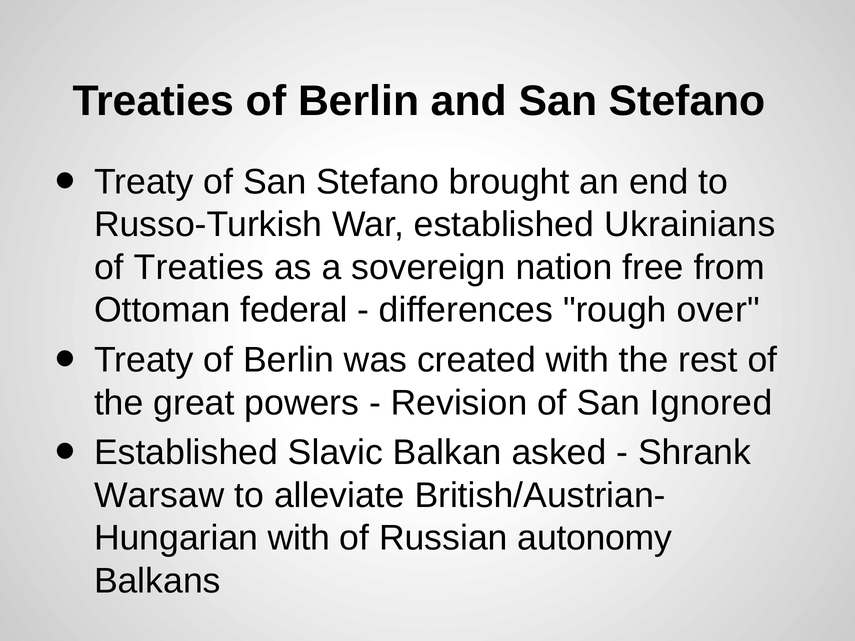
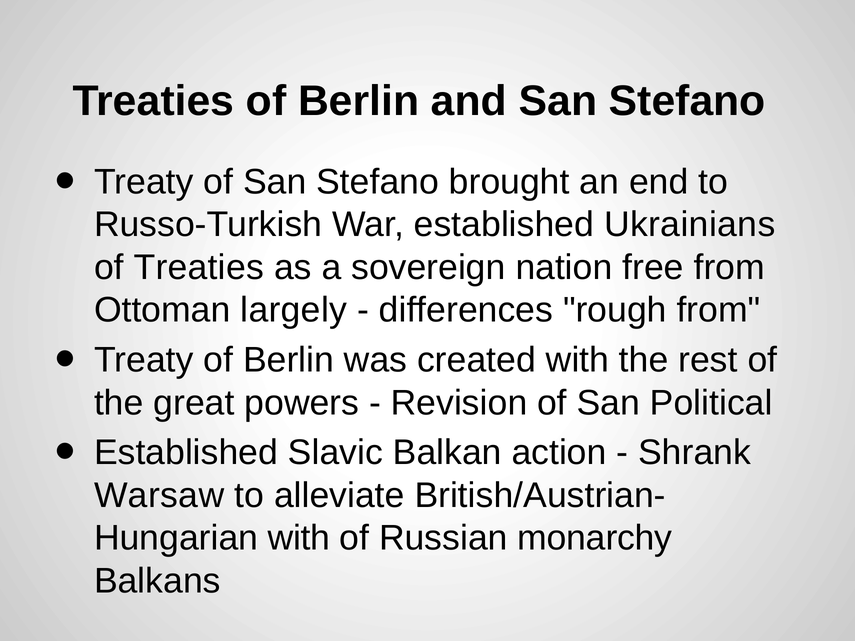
federal: federal -> largely (294, 310)
rough over: over -> from (718, 310)
Ignored: Ignored -> Political (711, 403)
asked: asked -> action (559, 453)
autonomy: autonomy -> monarchy (595, 538)
